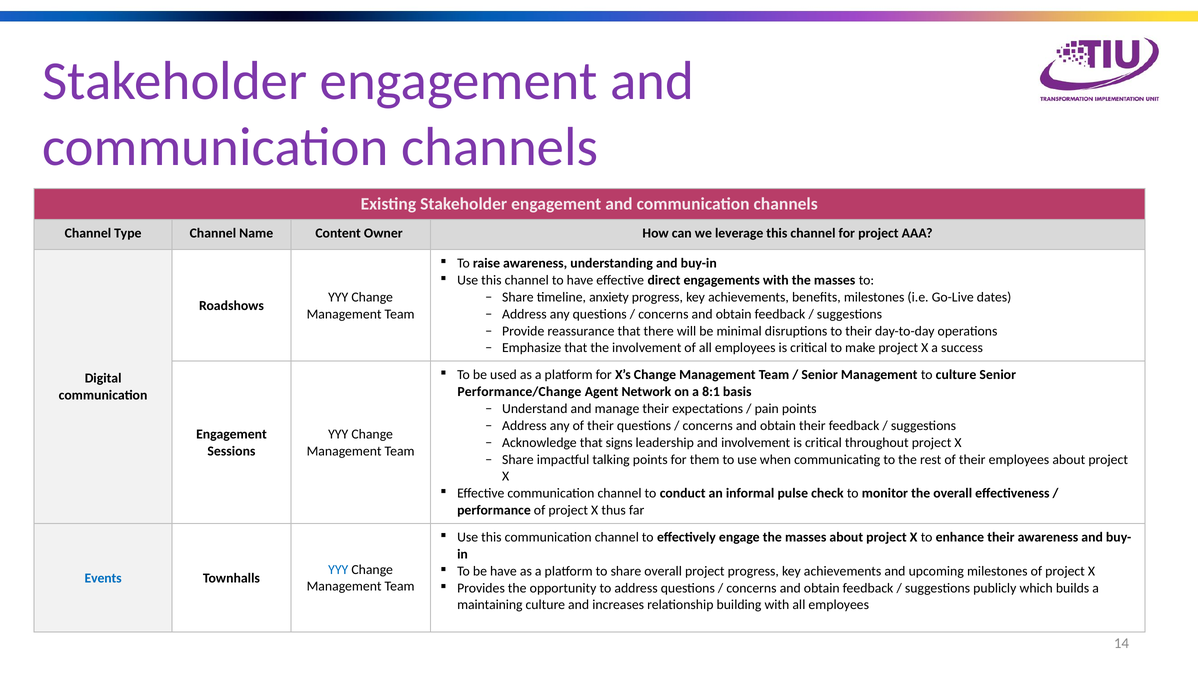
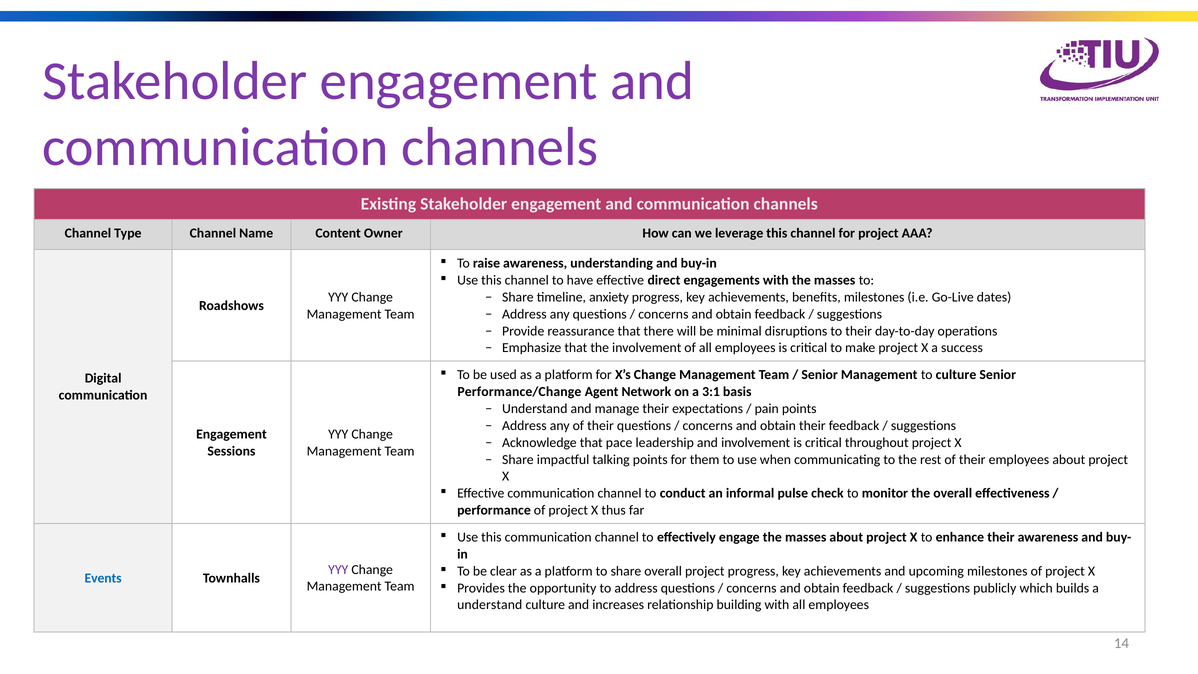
8:1: 8:1 -> 3:1 (711, 392)
signs: signs -> pace (619, 442)
YYY colour: blue -> purple (338, 569)
be have: have -> clear (503, 571)
maintaining: maintaining -> understand (490, 605)
